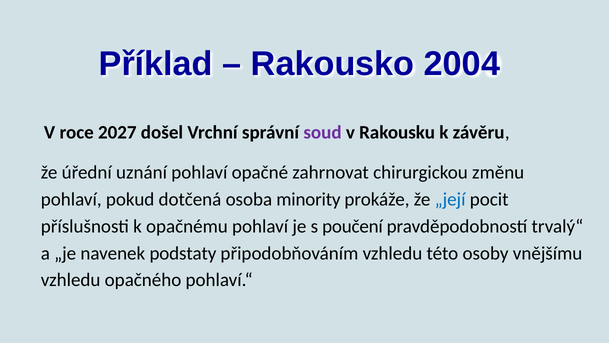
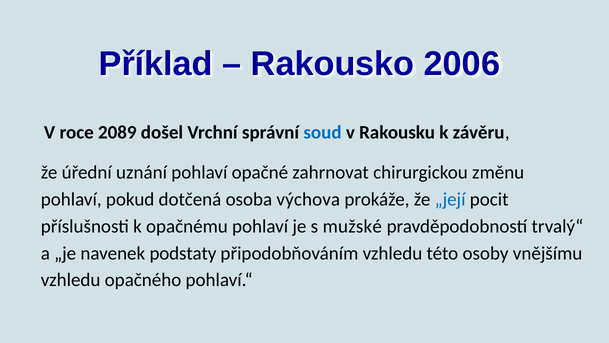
2004: 2004 -> 2006 (462, 64)
2027: 2027 -> 2089 (117, 132)
soud colour: purple -> blue (322, 132)
minority: minority -> výchova (308, 199)
poučení: poučení -> mužské (352, 226)
